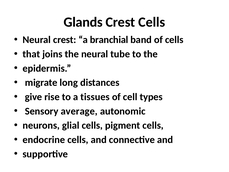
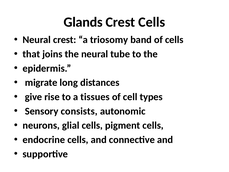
branchial: branchial -> triosomy (109, 40)
average: average -> consists (79, 111)
